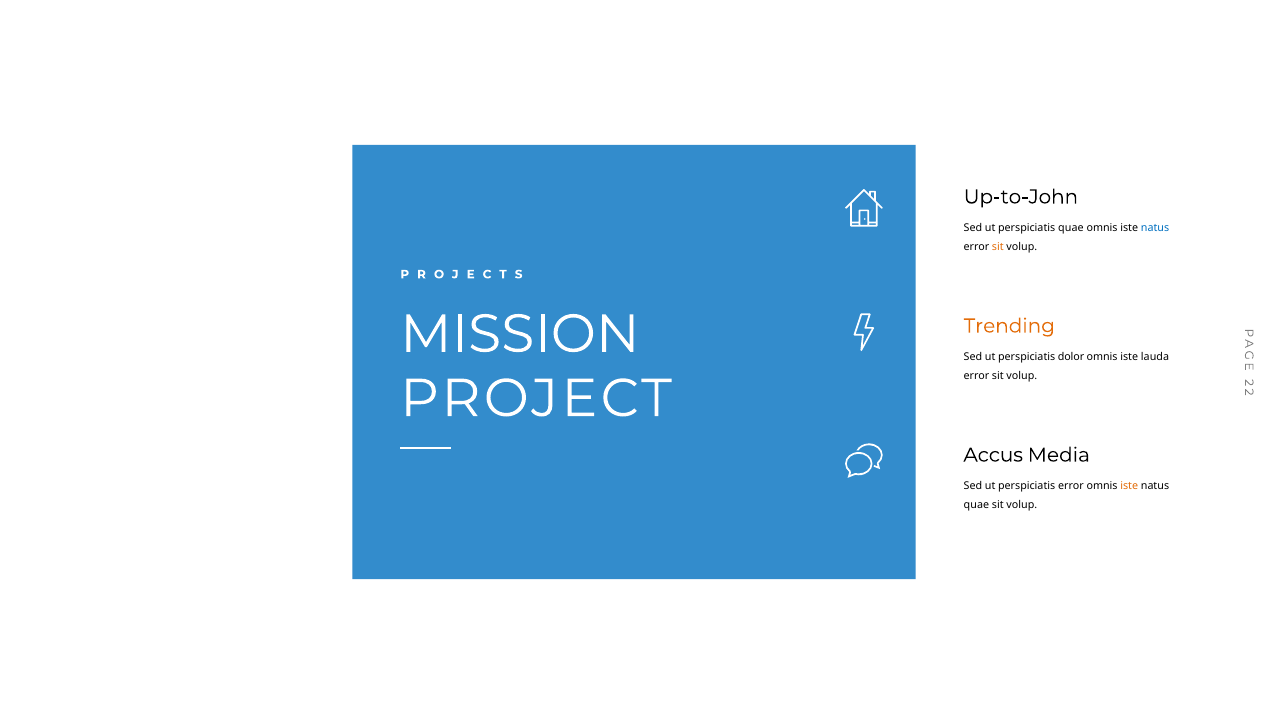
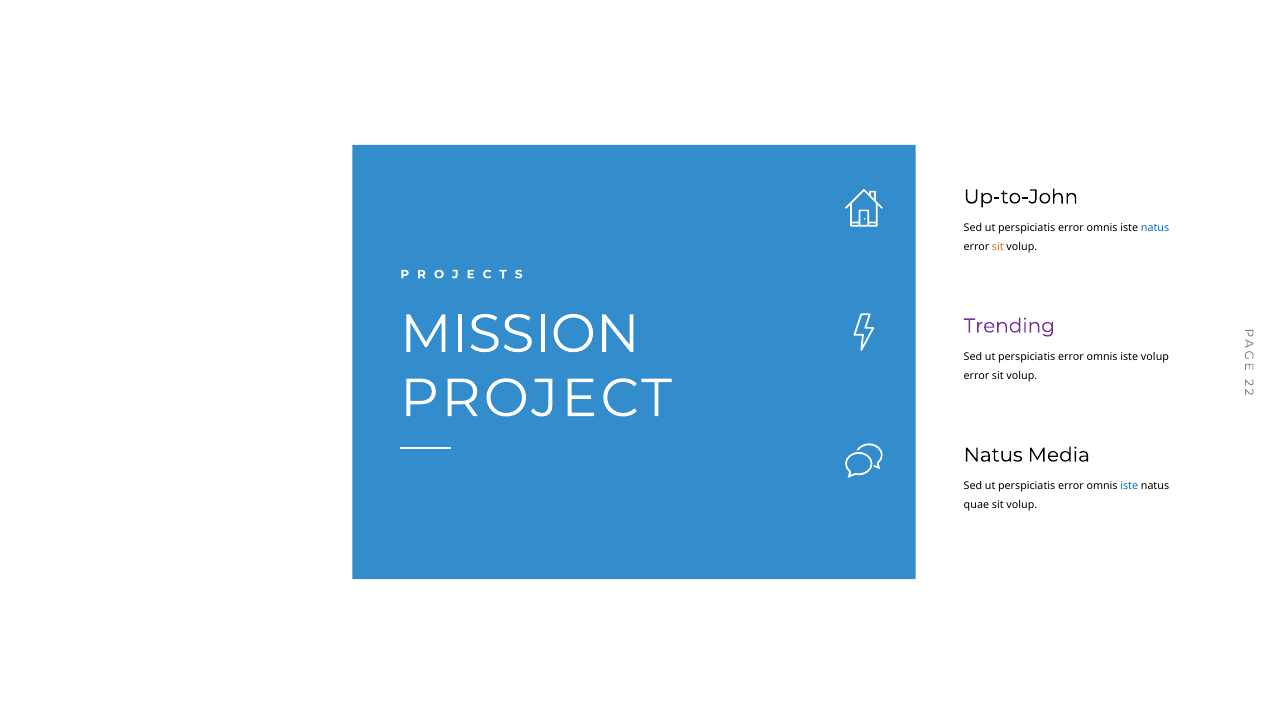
quae: quae -> error (1071, 228)
Trending colour: orange -> purple (1009, 326)
dolor: dolor -> error (1071, 357)
iste lauda: lauda -> volup (1155, 357)
Accus: Accus -> Natus (993, 455)
iste colour: orange -> blue (1129, 486)
